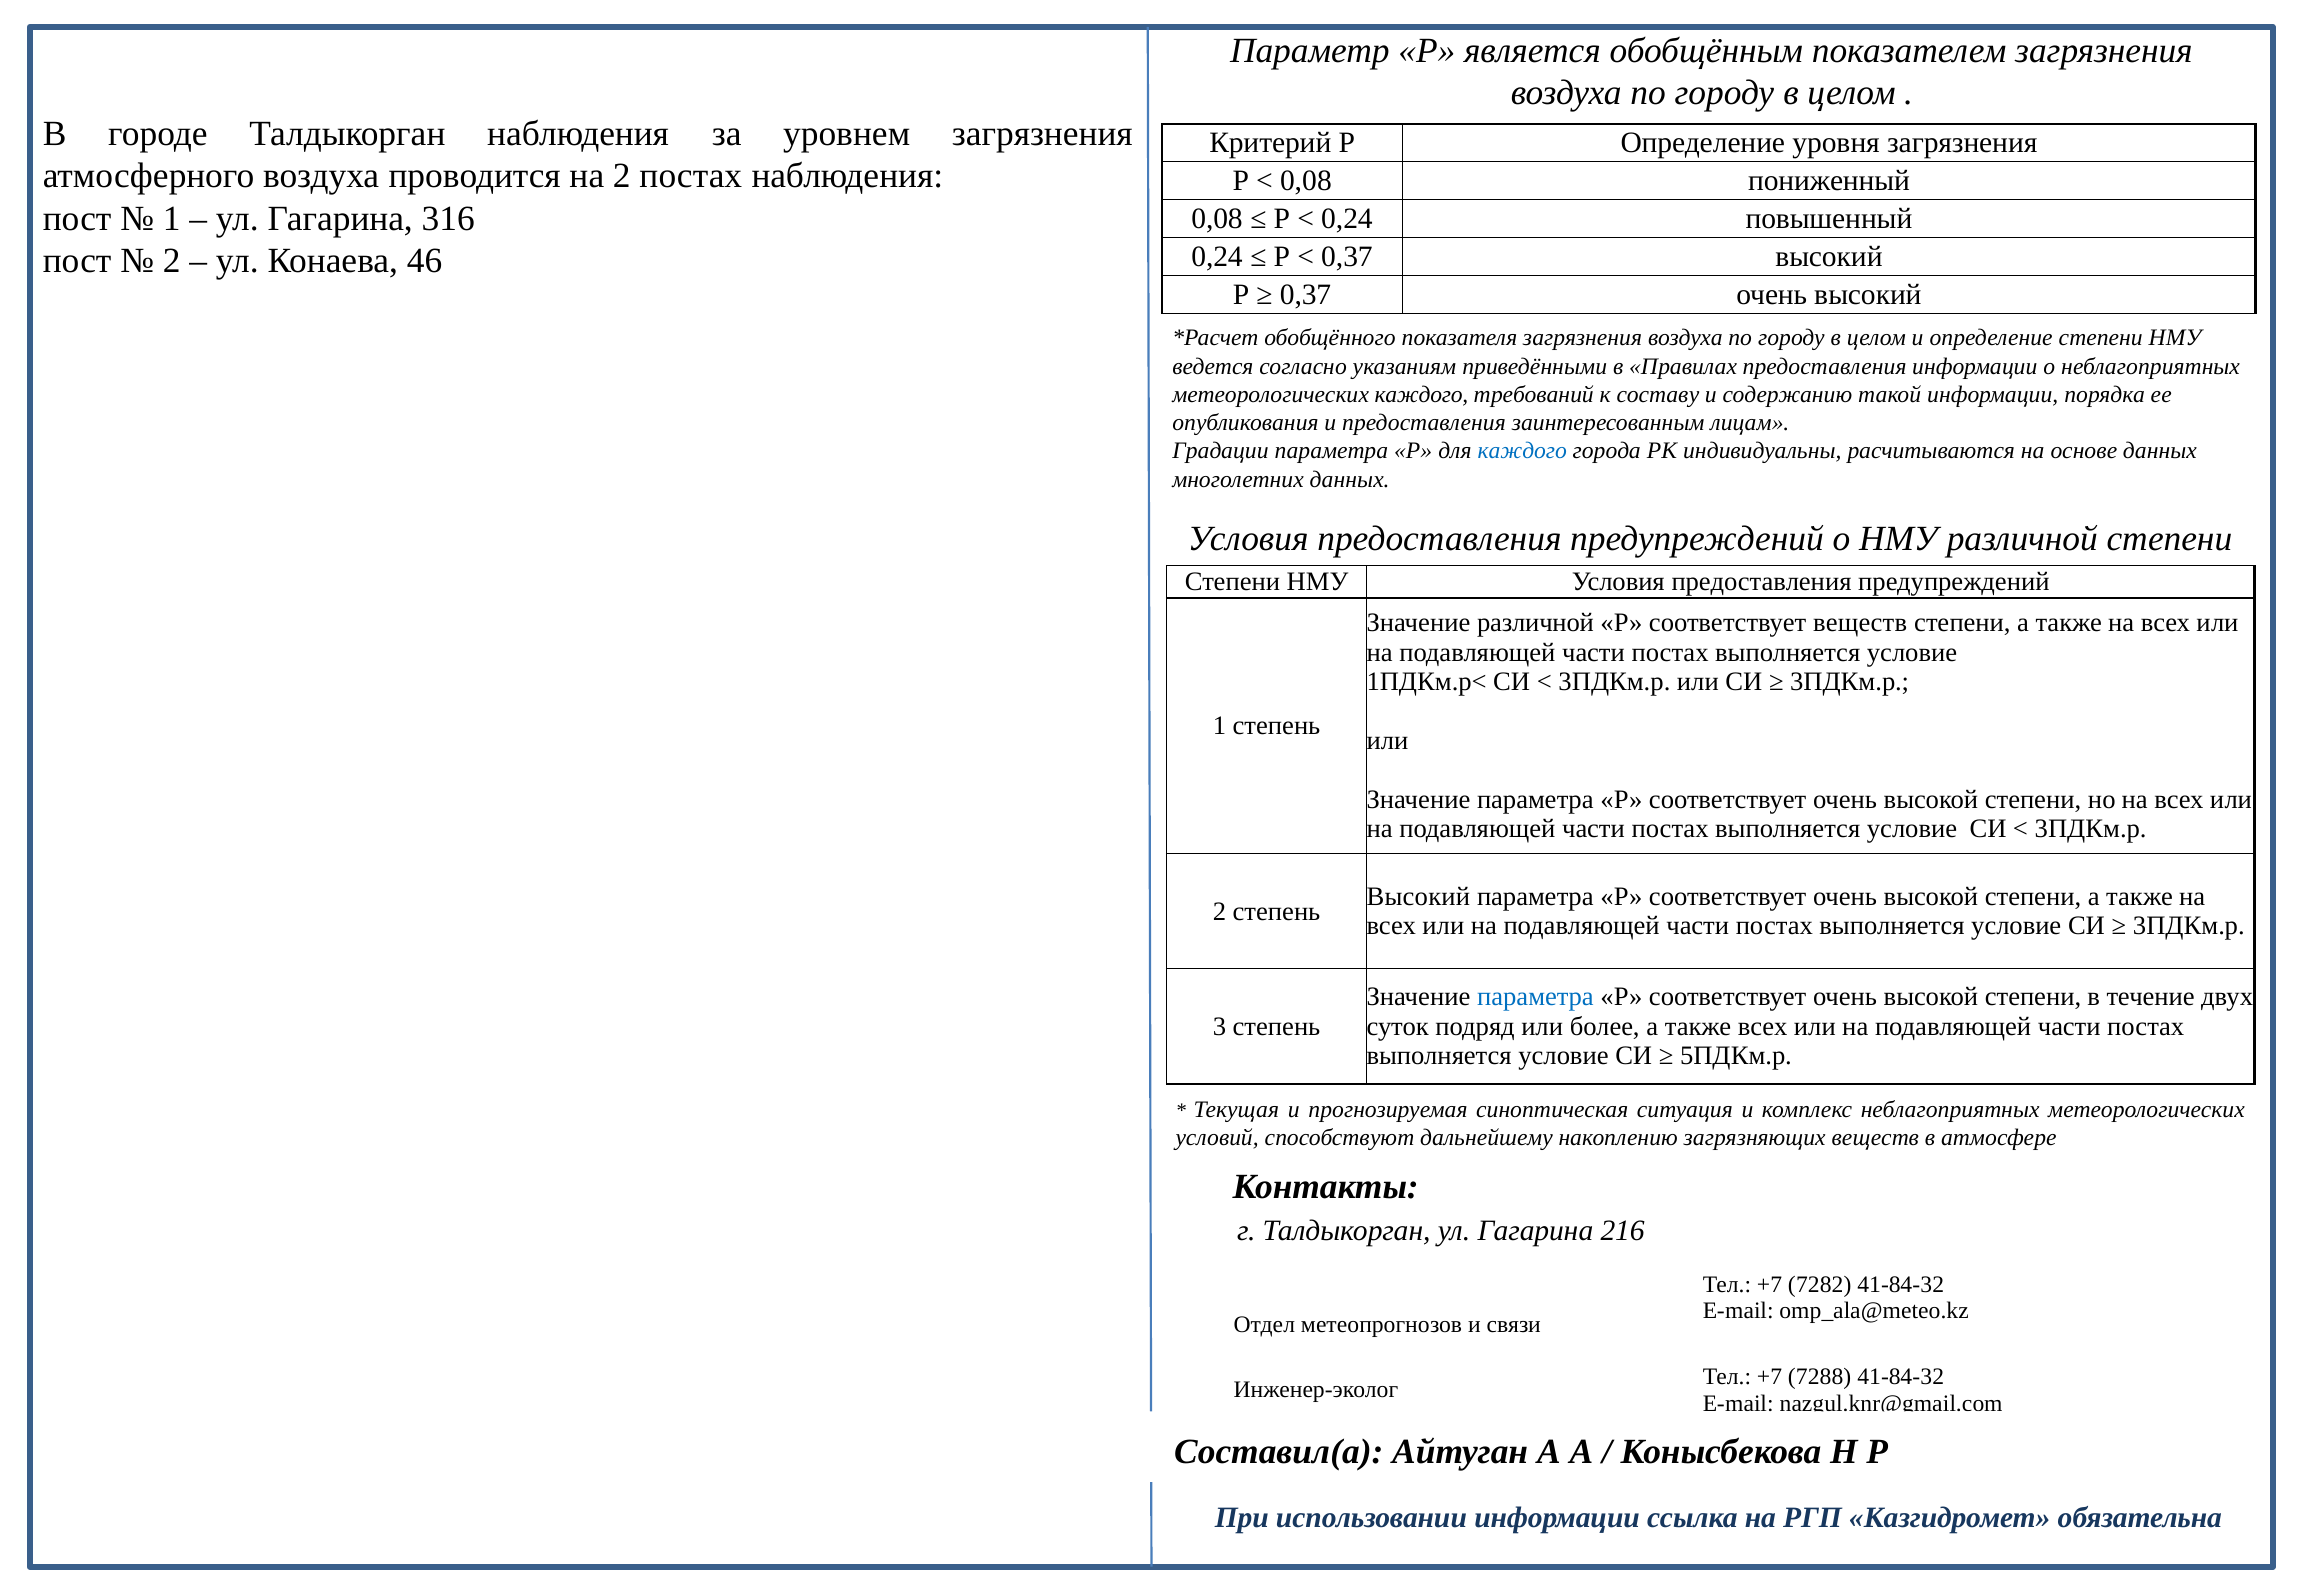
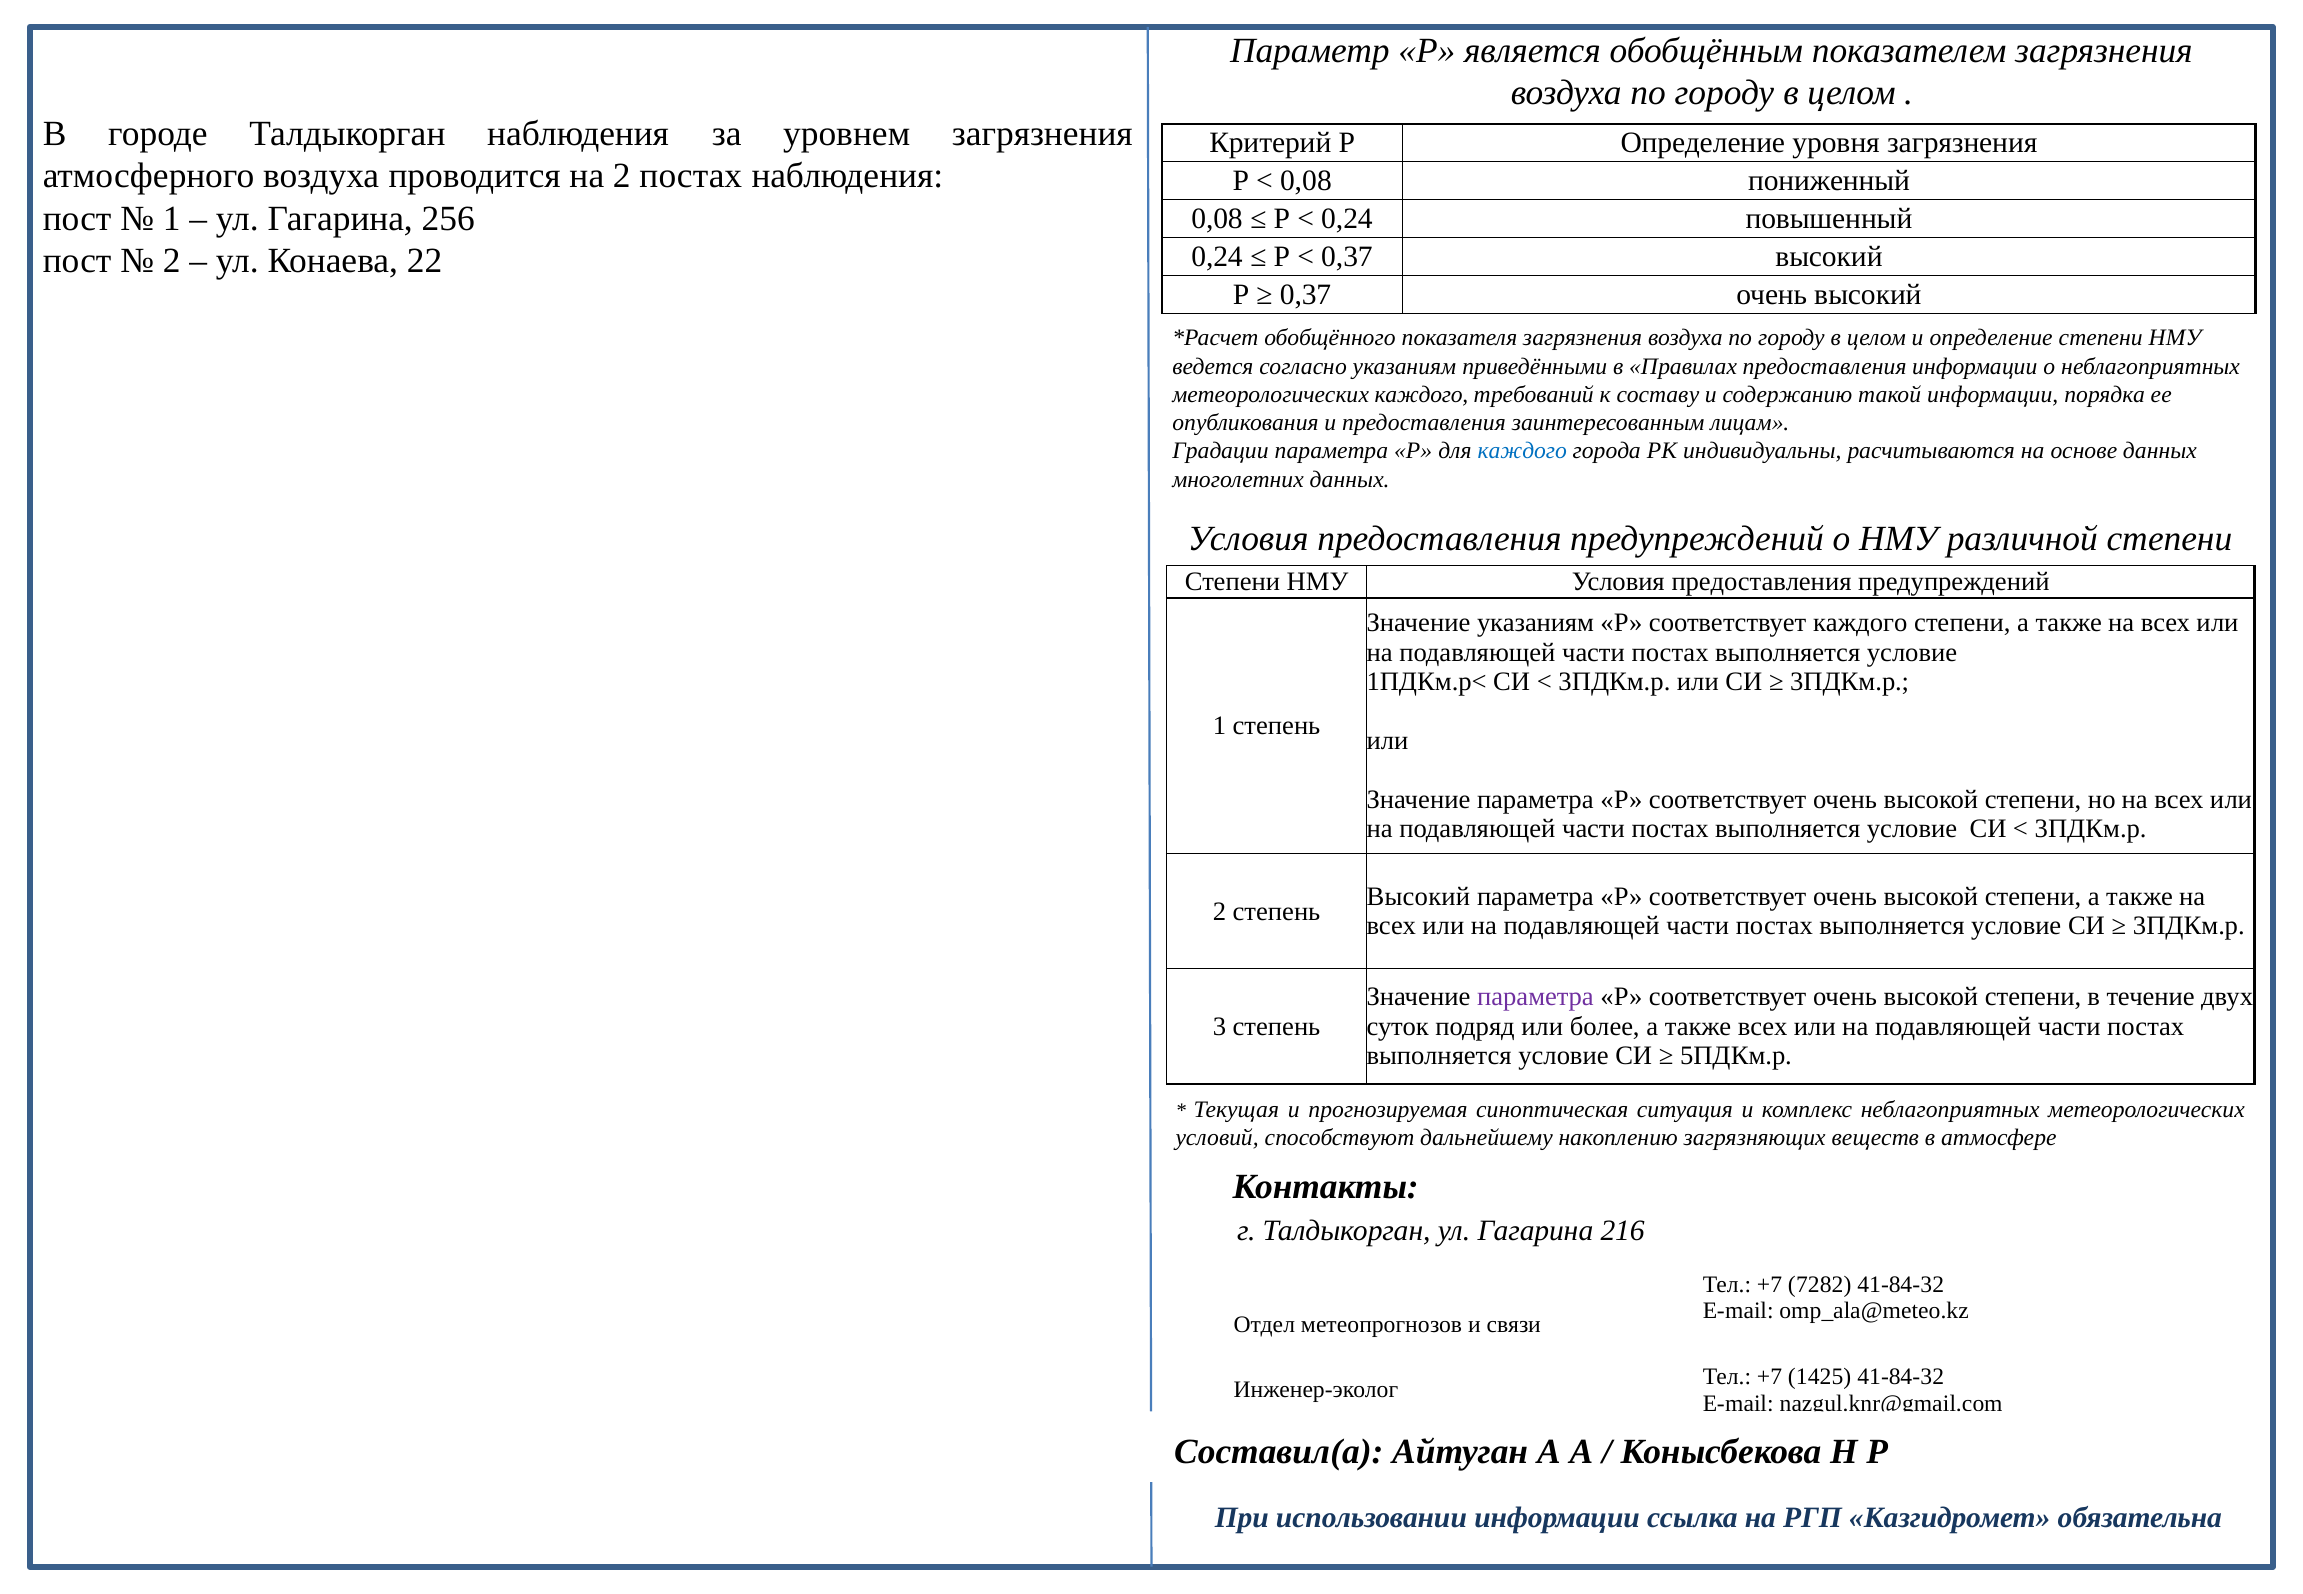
316: 316 -> 256 (448, 219)
46: 46 -> 22 (425, 261)
Значение различной: различной -> указаниям (1535, 623)
соответствует веществ: веществ -> каждого (1860, 623)
параметра colour: blue -> purple (1535, 997)
7288: 7288 -> 1425 (1820, 1377)
